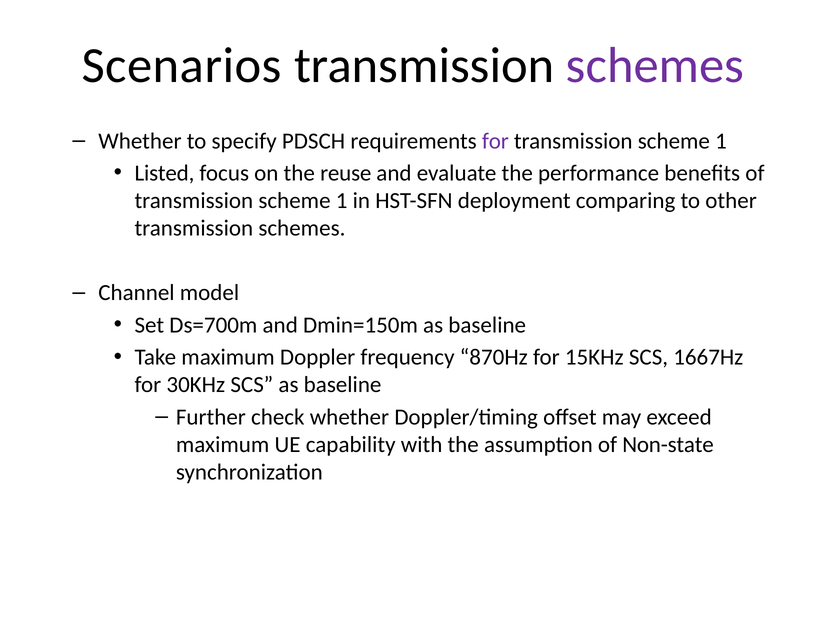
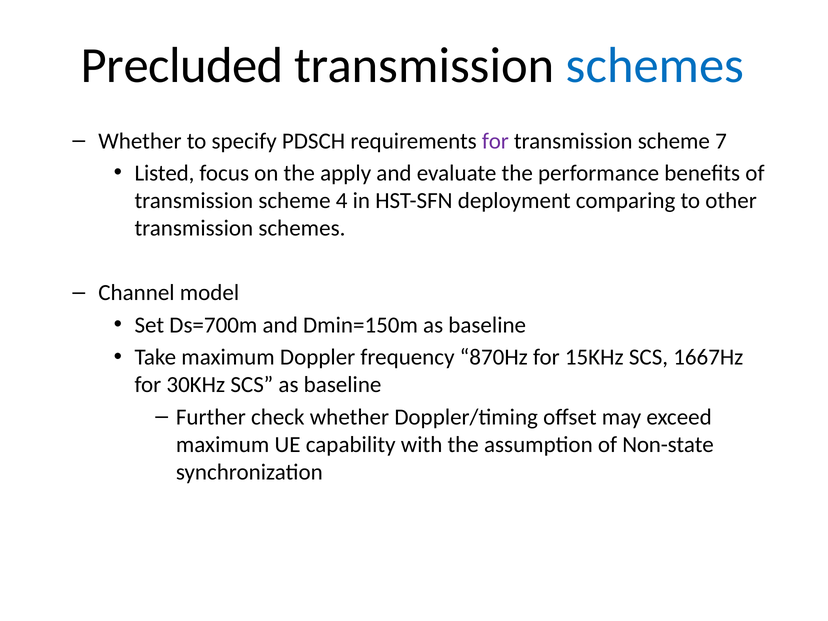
Scenarios: Scenarios -> Precluded (182, 66)
schemes colour: purple -> blue (655, 66)
1: 1 -> 7 (721, 141)
reuse: reuse -> apply (346, 173)
1: 1 -> 4 (342, 201)
